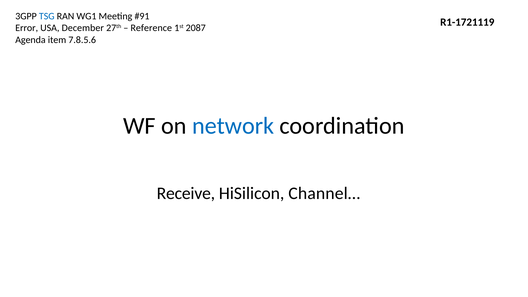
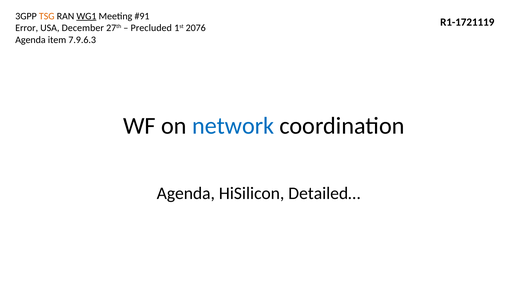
TSG colour: blue -> orange (47, 16)
WG1 underline: none -> present (86, 16)
Reference: Reference -> Precluded (151, 28)
2087: 2087 -> 2076 (196, 28)
7.8.5.6: 7.8.5.6 -> 7.9.6.3 (82, 40)
Receive: Receive -> Agenda (186, 193)
Channel…: Channel… -> Detailed… (324, 193)
